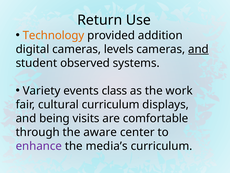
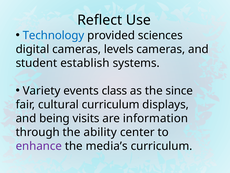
Return: Return -> Reflect (100, 20)
Technology colour: orange -> blue (54, 35)
addition: addition -> sciences (160, 35)
and underline: present -> none (198, 49)
observed: observed -> establish (85, 63)
work: work -> since (179, 90)
comfortable: comfortable -> information (155, 118)
aware: aware -> ability (100, 132)
